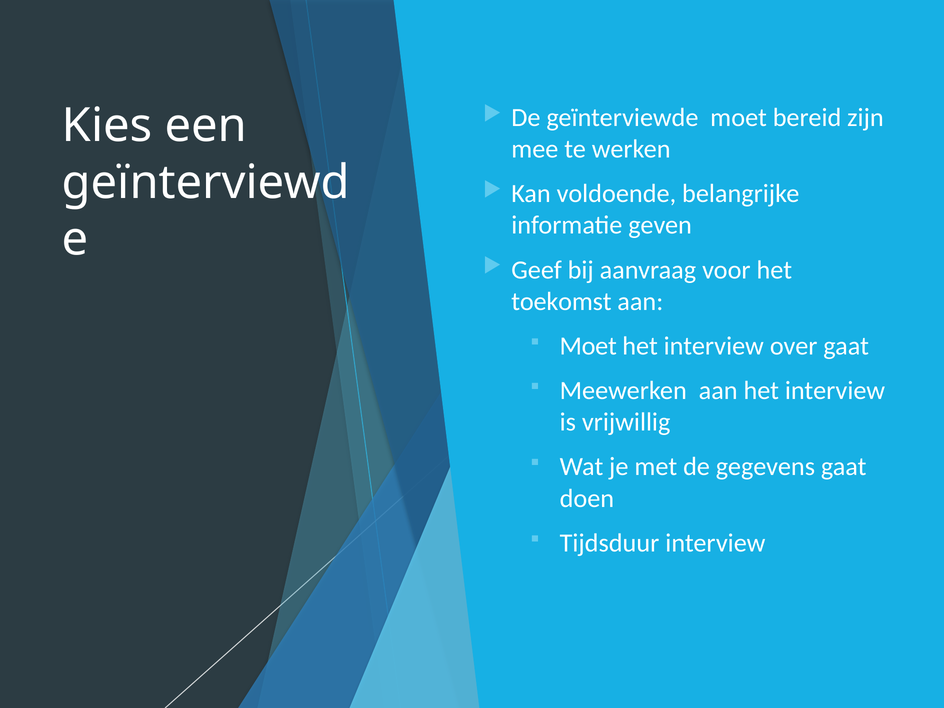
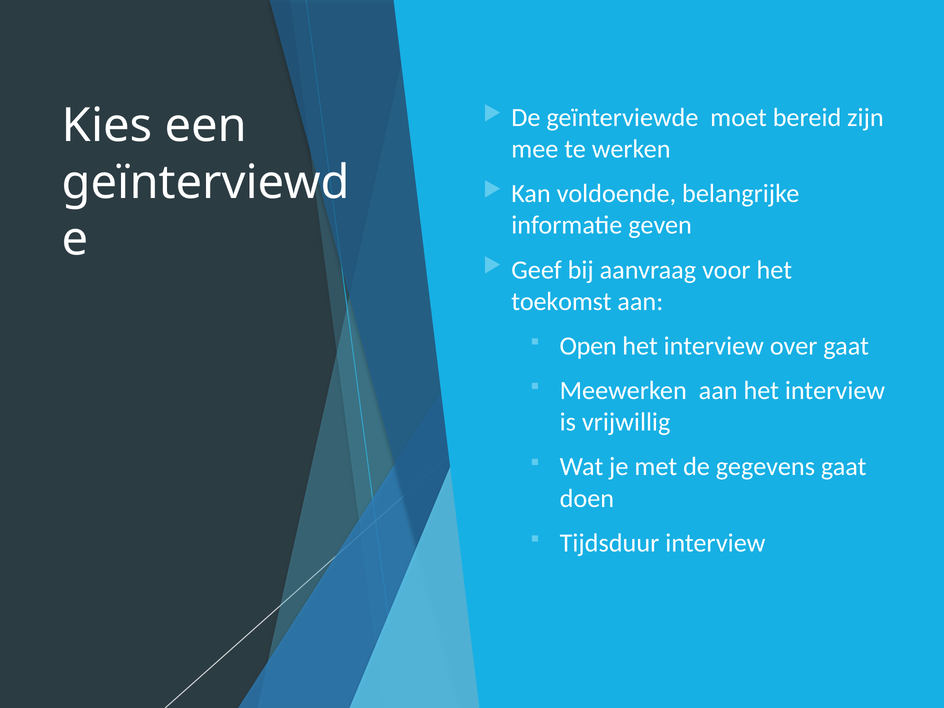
Moet: Moet -> Open (588, 346)
